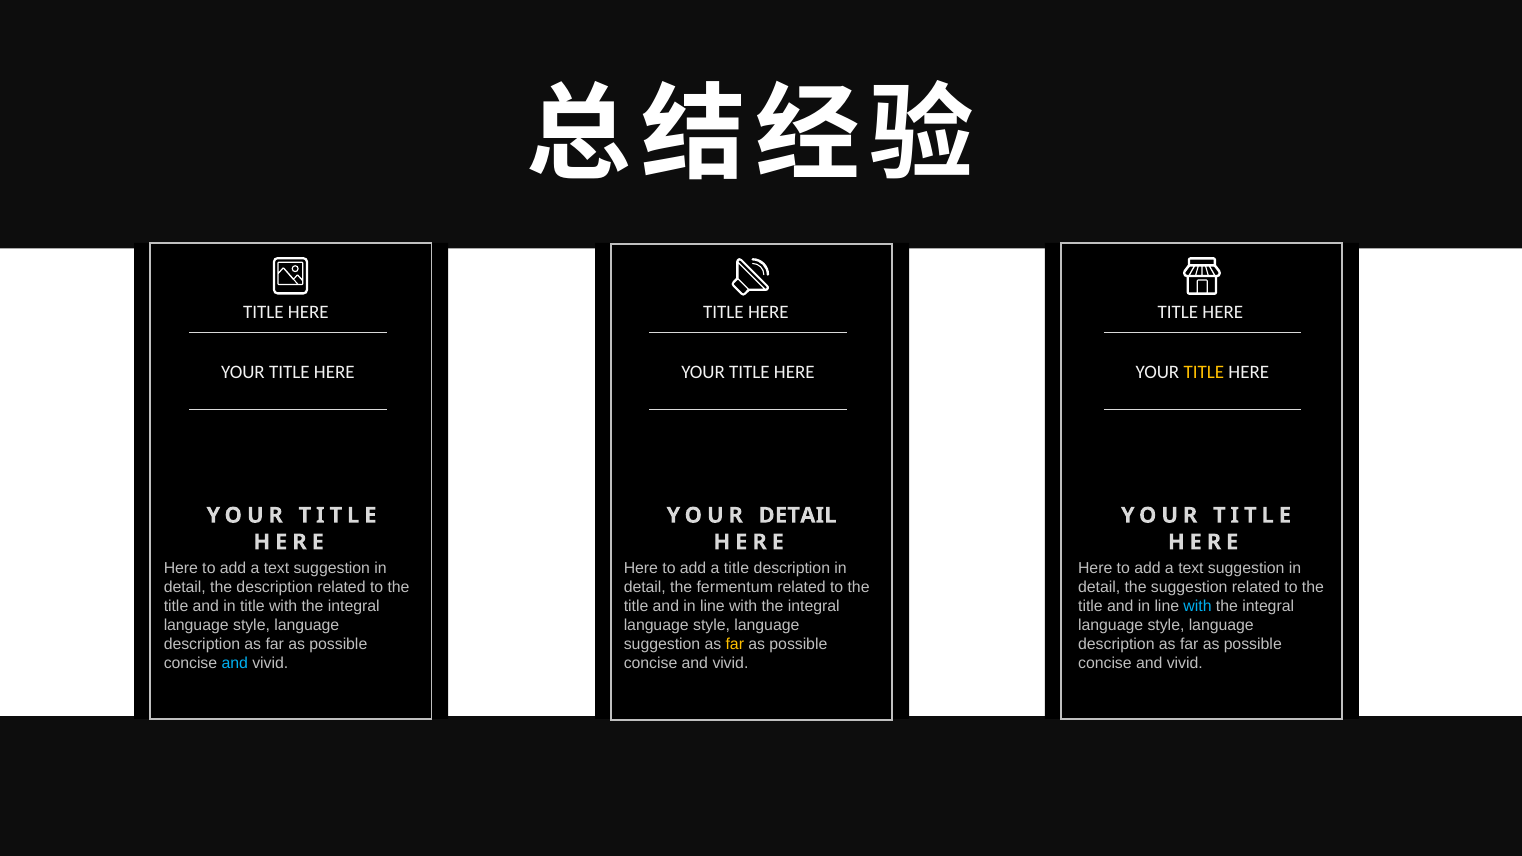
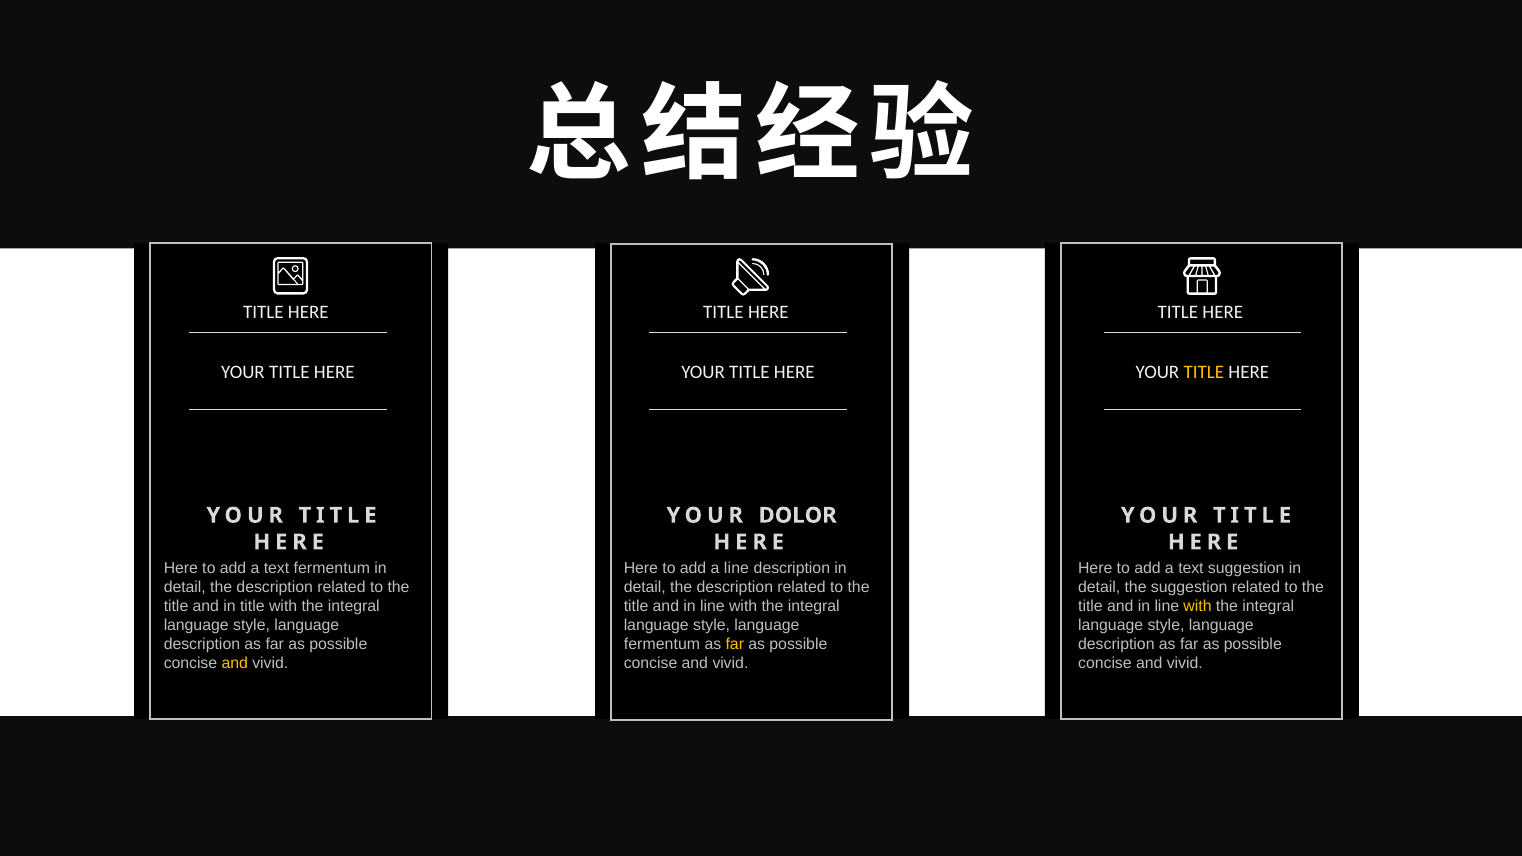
YOUR DETAIL: DETAIL -> DOLOR (798, 515)
suggestion: suggestion -> fermentum (332, 568)
a title: title -> line (736, 568)
fermentum: fermentum -> description (735, 587)
with colour: light blue -> yellow (1198, 606)
suggestion: suggestion -> fermentum (662, 644)
and colour: light blue -> yellow (235, 663)
